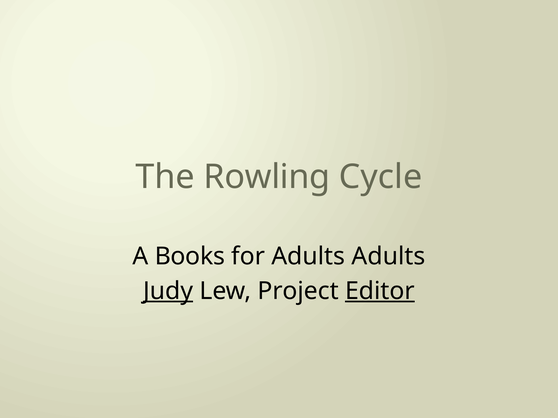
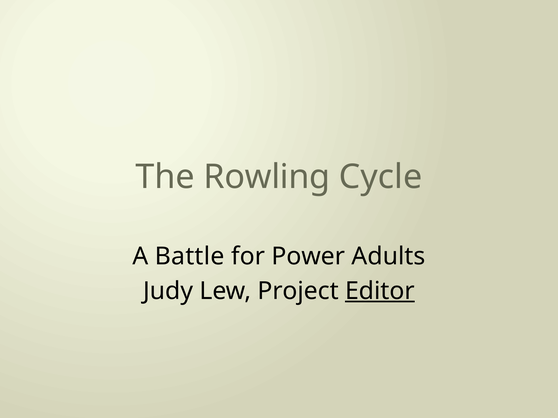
Books: Books -> Battle (190, 257)
for Adults: Adults -> Power (308, 257)
Judy underline: present -> none (168, 291)
